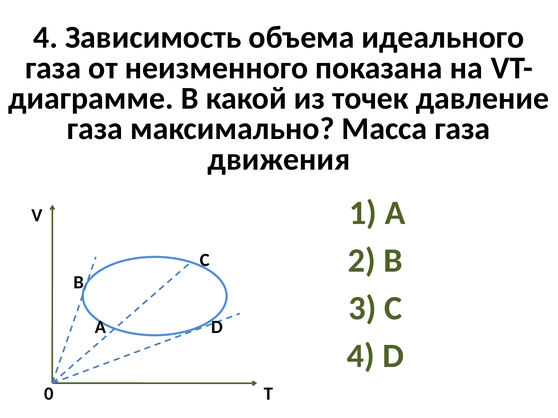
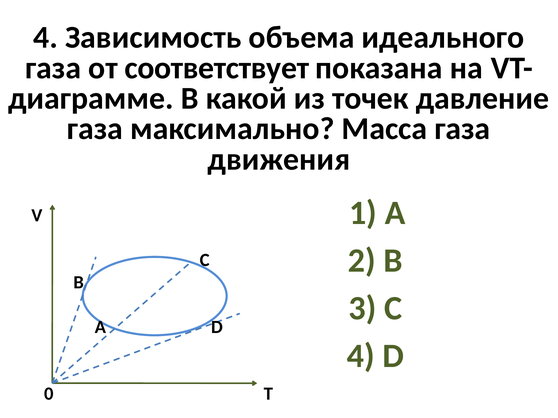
неизменного: неизменного -> соответствует (217, 68)
